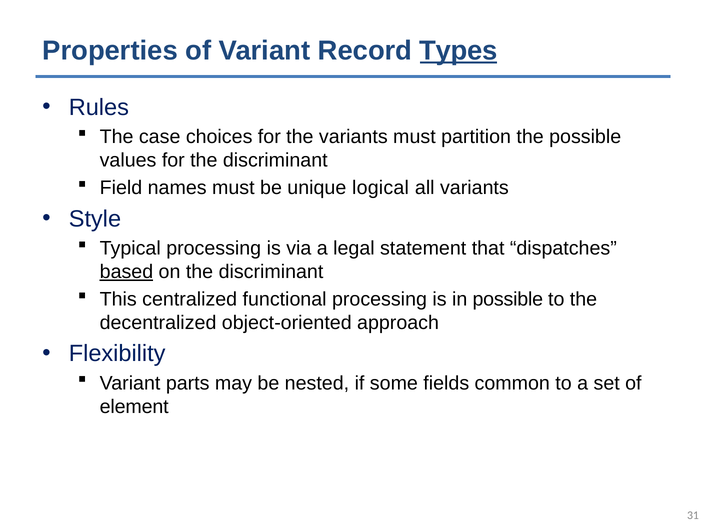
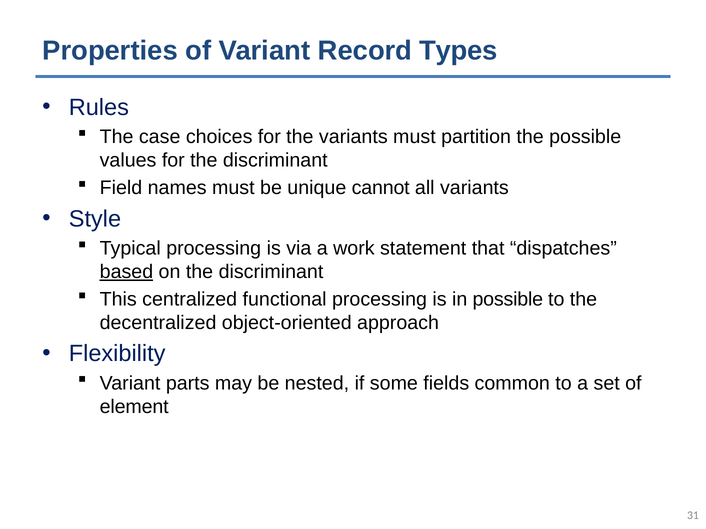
Types underline: present -> none (458, 51)
logical: logical -> cannot (381, 188)
legal: legal -> work (354, 248)
